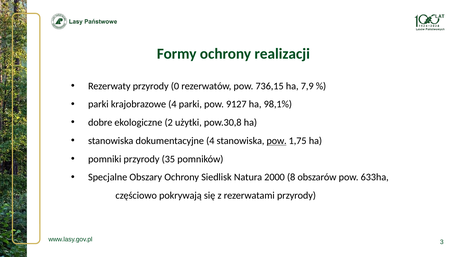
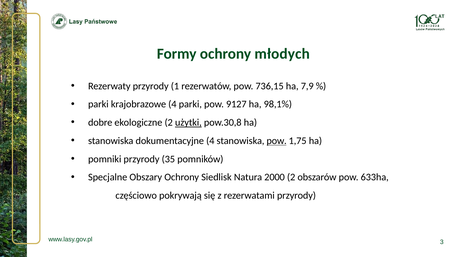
realizacji: realizacji -> młodych (282, 54)
0: 0 -> 1 (175, 86)
użytki underline: none -> present (188, 122)
2000 8: 8 -> 2 (291, 177)
